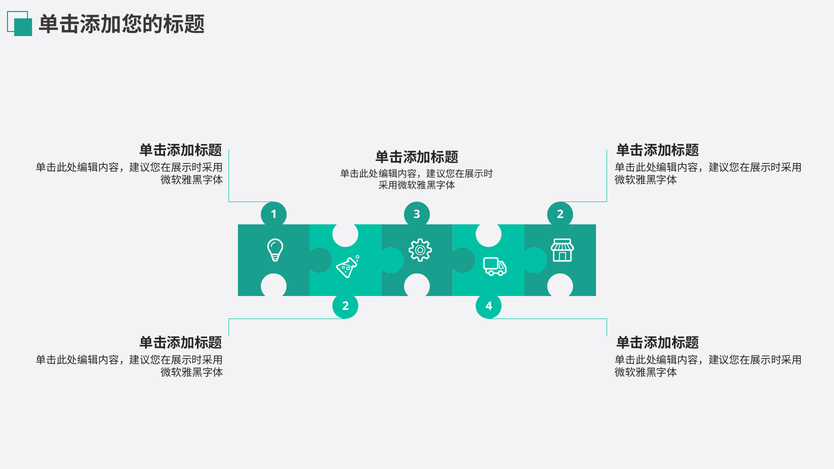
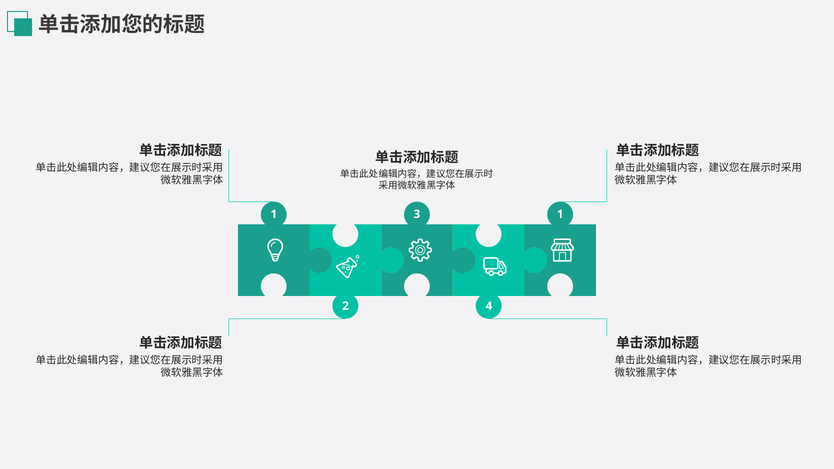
1 2: 2 -> 1 (560, 214)
